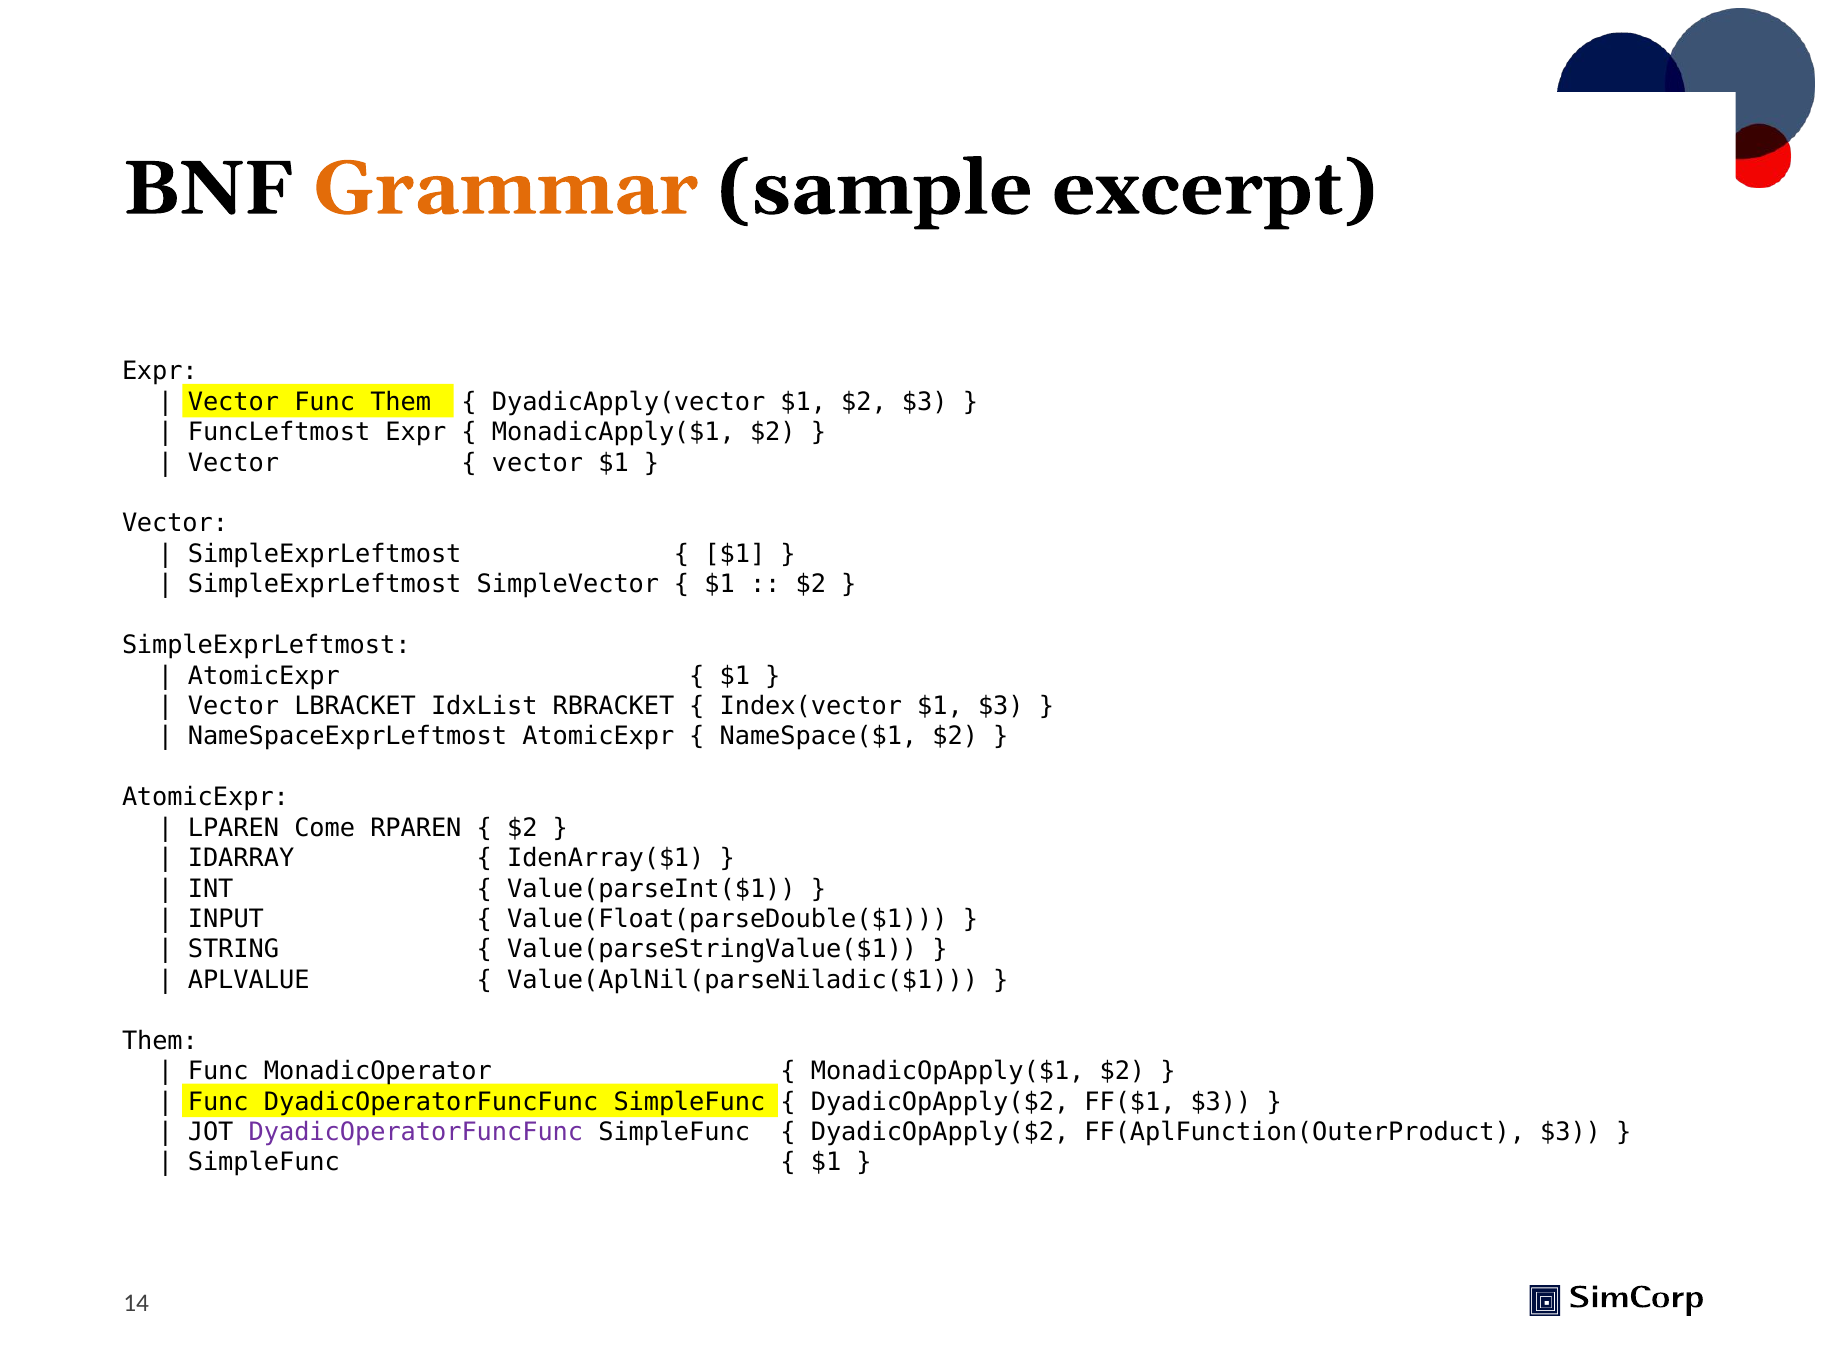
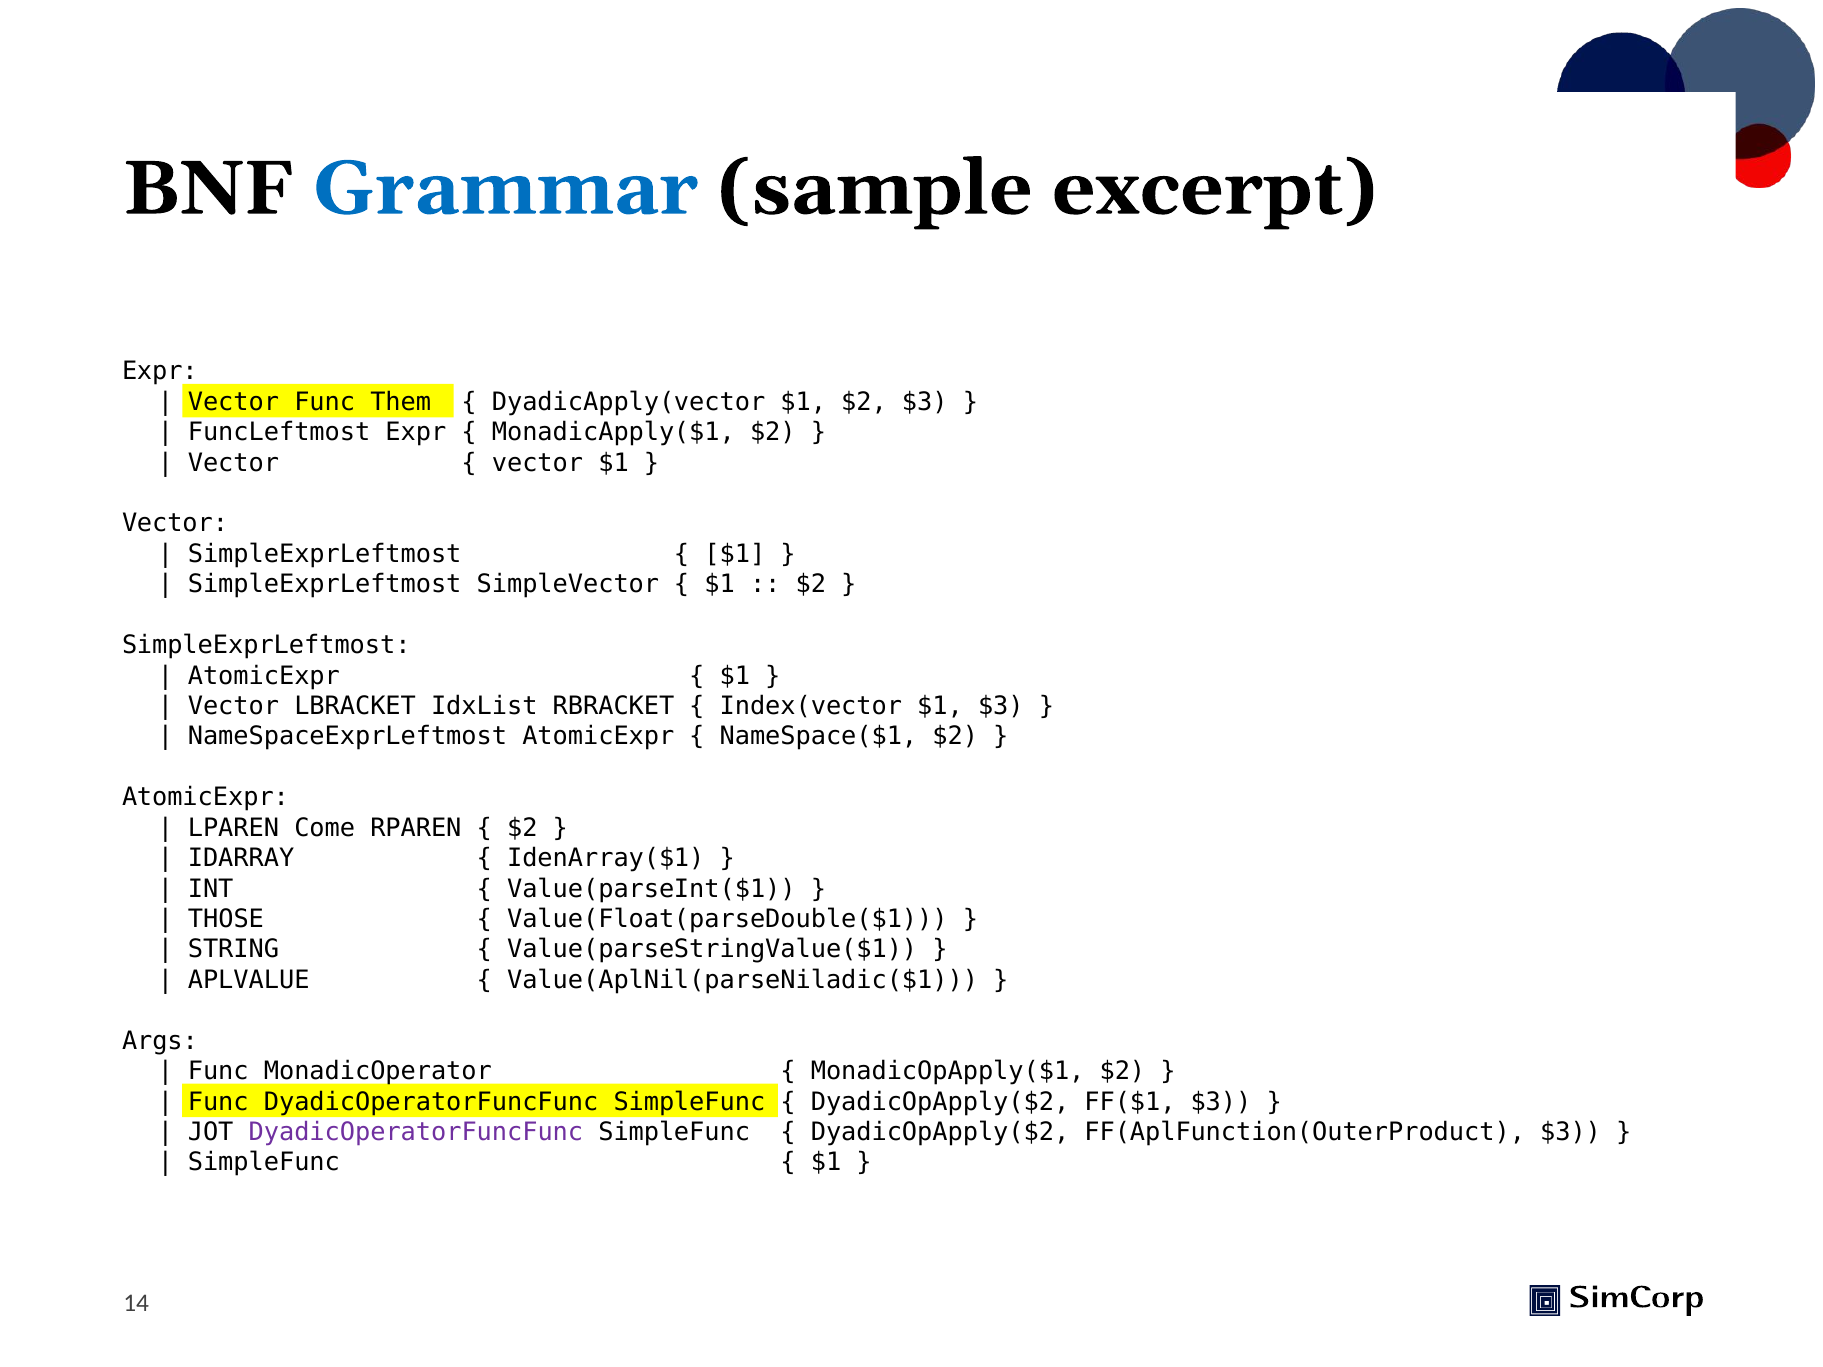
Grammar colour: orange -> blue (506, 189)
INPUT: INPUT -> THOSE (226, 919)
Them: Them -> Args (160, 1041)
